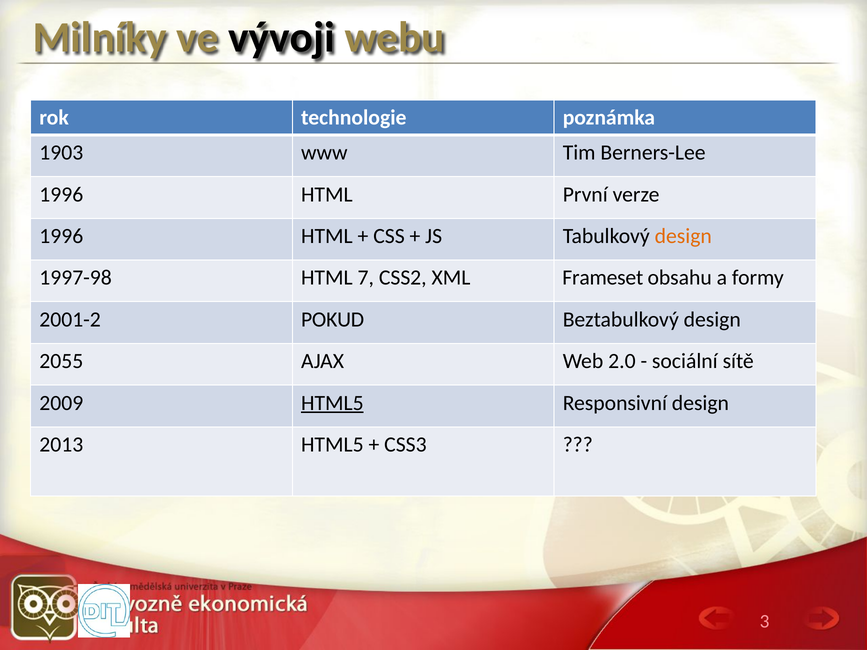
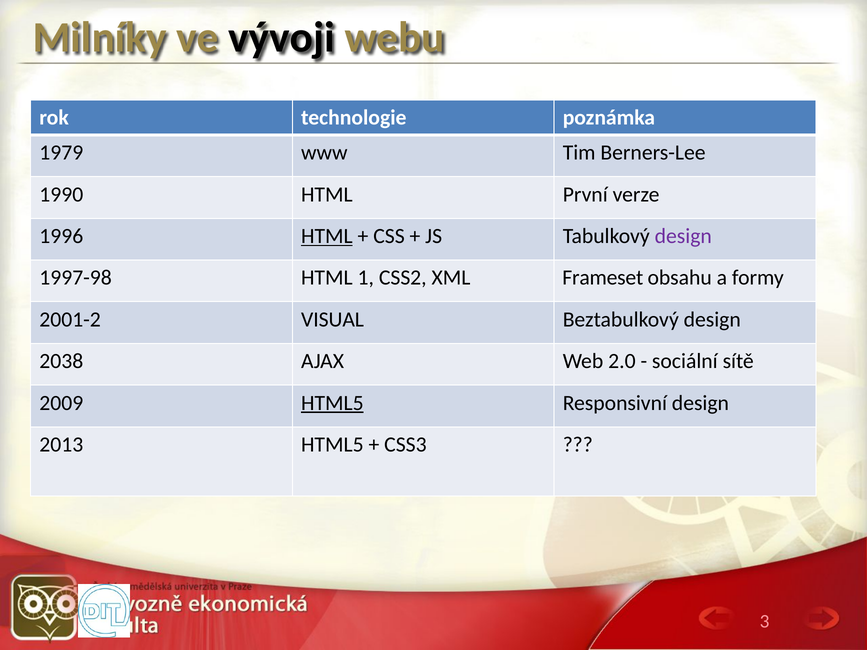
1903: 1903 -> 1979 (61, 153)
1996: 1996 -> 1990 (61, 195)
HTML underline: none -> present (327, 236)
design colour: orange -> purple (683, 236)
7: 7 -> 1 (366, 278)
POKUD: POKUD -> VISUAL (333, 320)
2055: 2055 -> 2038 (61, 361)
